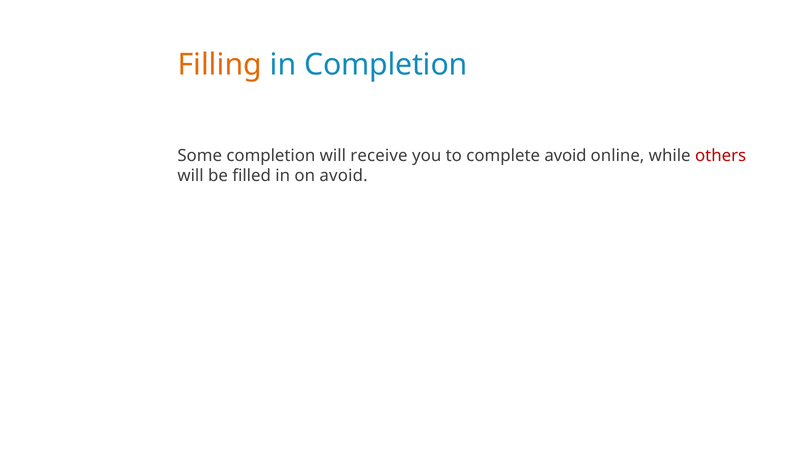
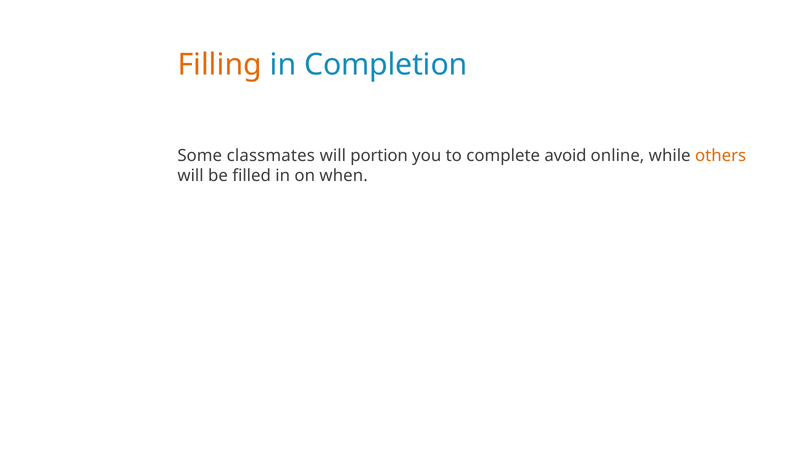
Some completion: completion -> classmates (271, 156)
receive: receive -> portion (379, 156)
others colour: red -> orange (721, 156)
on avoid: avoid -> when (344, 176)
